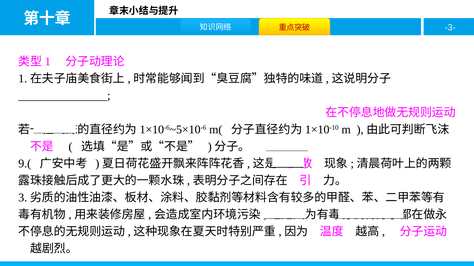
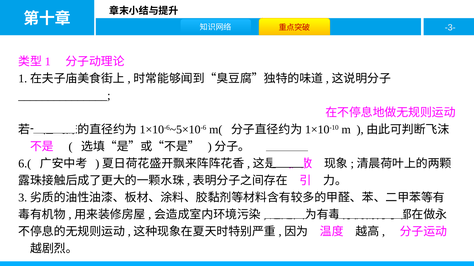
9.(: 9.( -> 6.( (25, 164)
